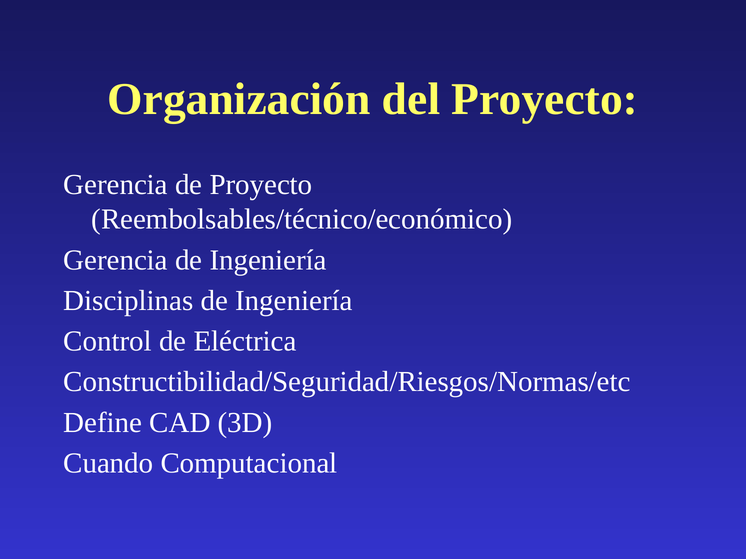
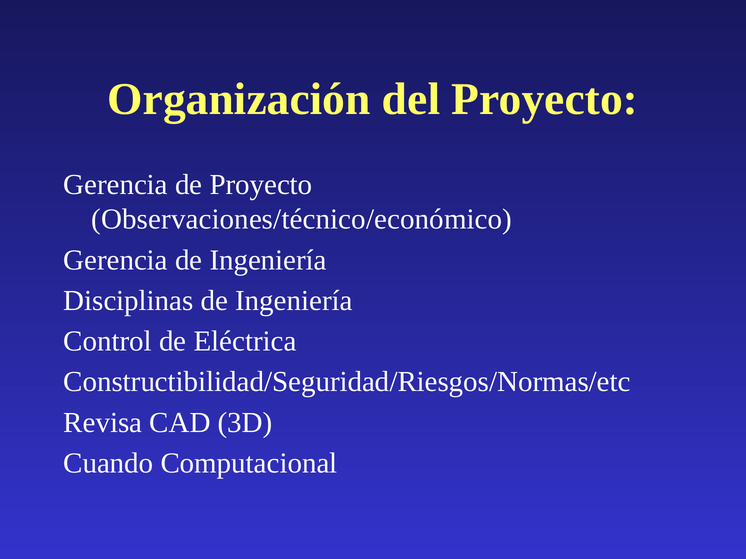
Reembolsables/técnico/económico: Reembolsables/técnico/económico -> Observaciones/técnico/económico (302, 220)
Define: Define -> Revisa (103, 423)
